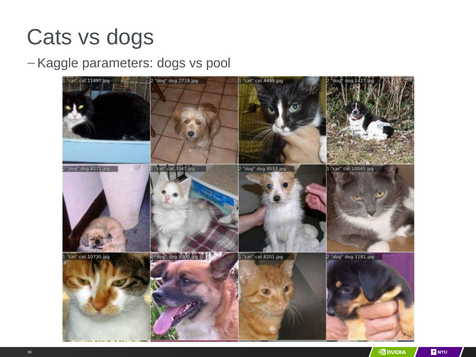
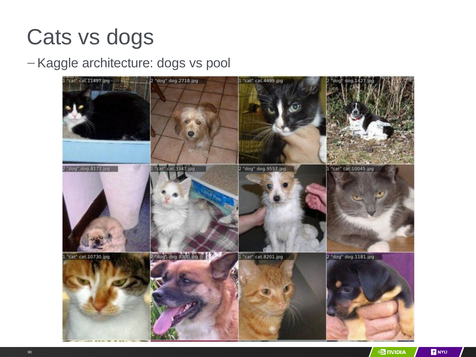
parameters: parameters -> architecture (118, 63)
